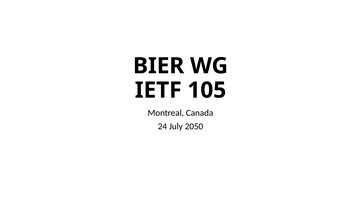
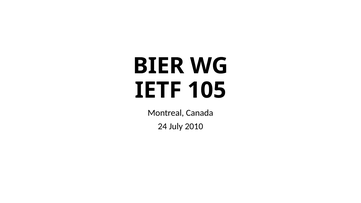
2050: 2050 -> 2010 (194, 126)
